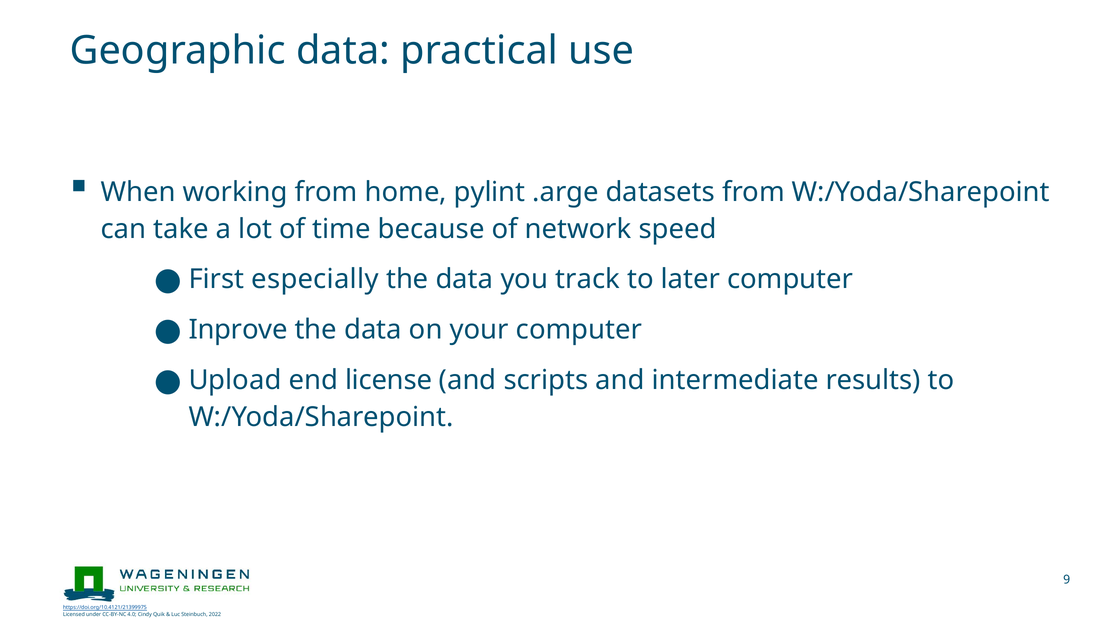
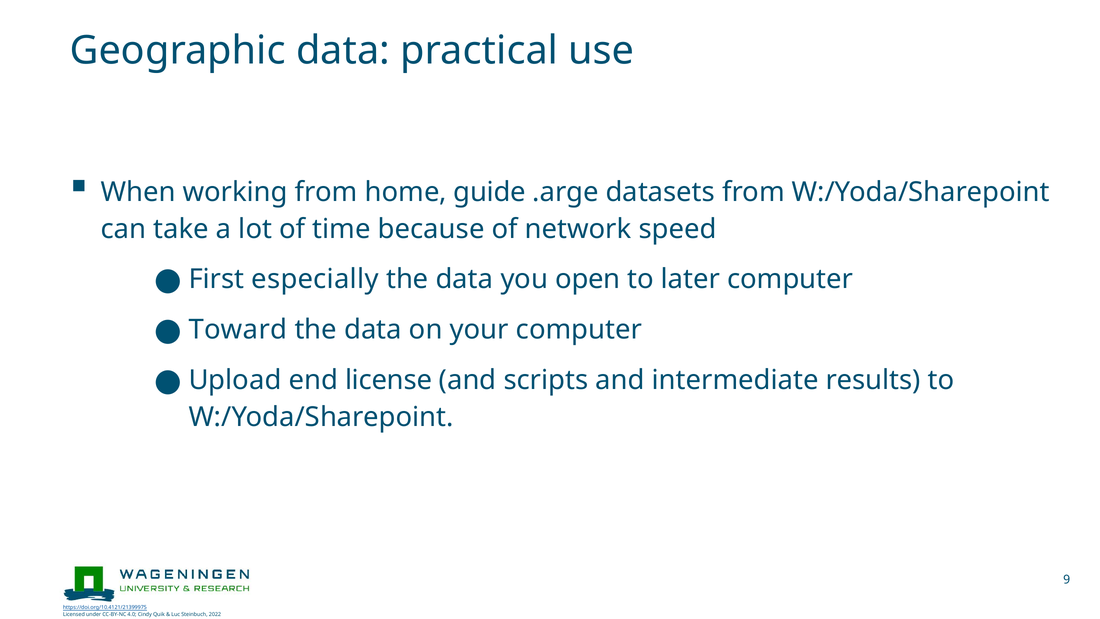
pylint: pylint -> guide (490, 192)
track: track -> open (588, 279)
Inprove: Inprove -> Toward (238, 330)
